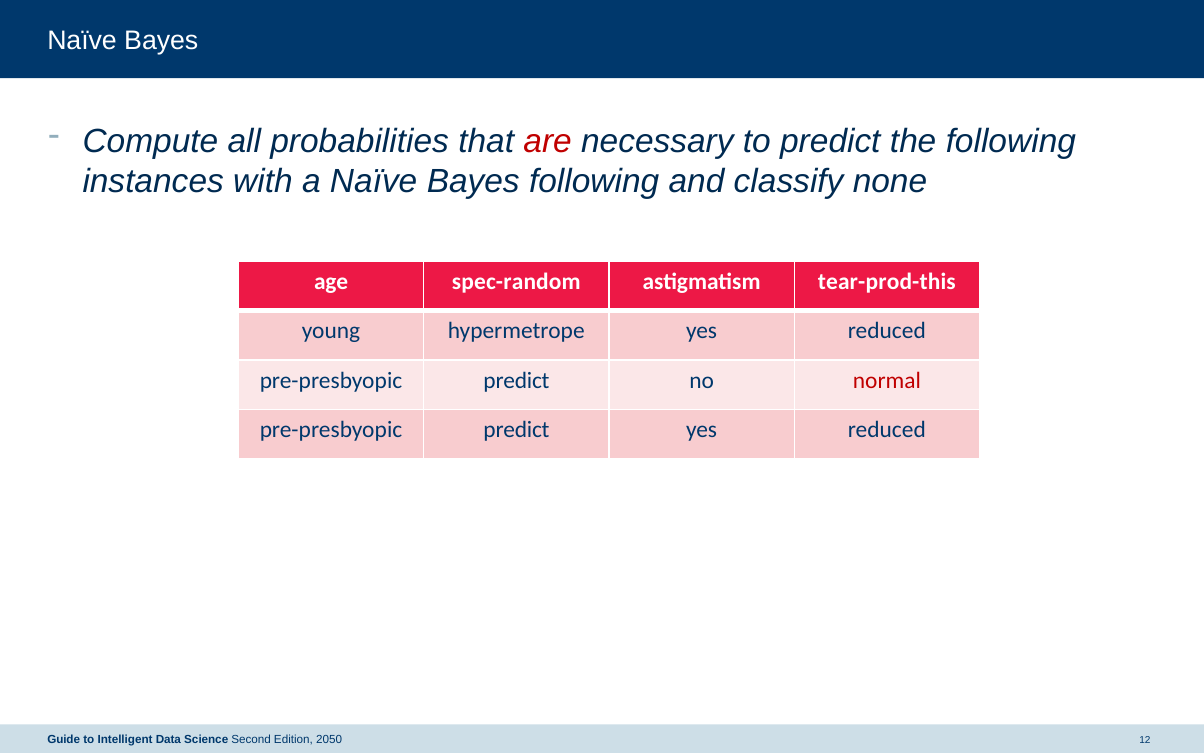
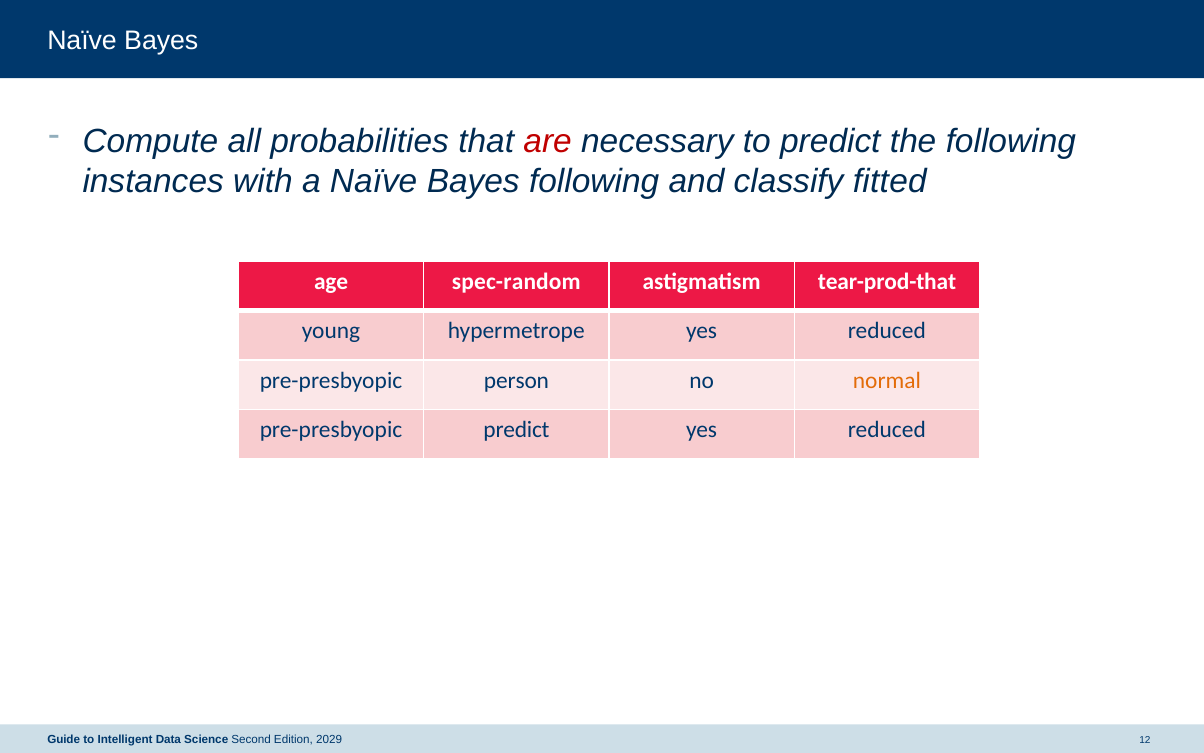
none: none -> fitted (890, 181)
tear-prod-this: tear-prod-this -> tear-prod-that (887, 281)
predict: predict -> person (516, 380)
normal colour: red -> orange (887, 380)
2050: 2050 -> 2029 (329, 740)
